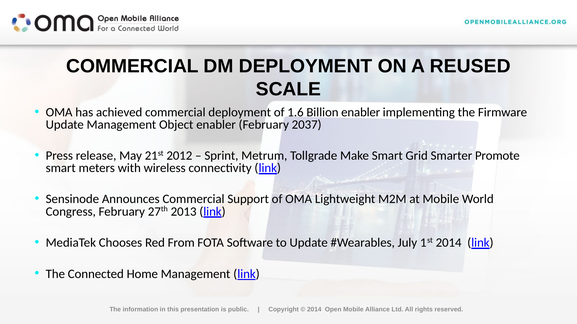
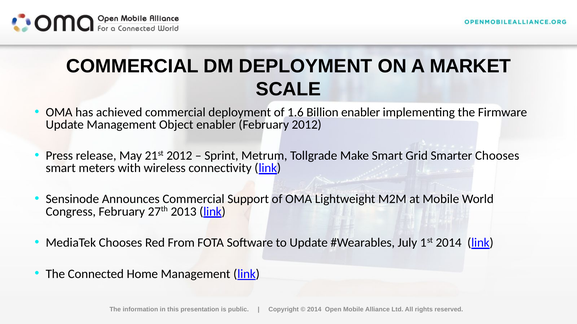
REUSED: REUSED -> MARKET (470, 66)
February 2037: 2037 -> 2012 (307, 125)
Smarter Promote: Promote -> Chooses (497, 156)
